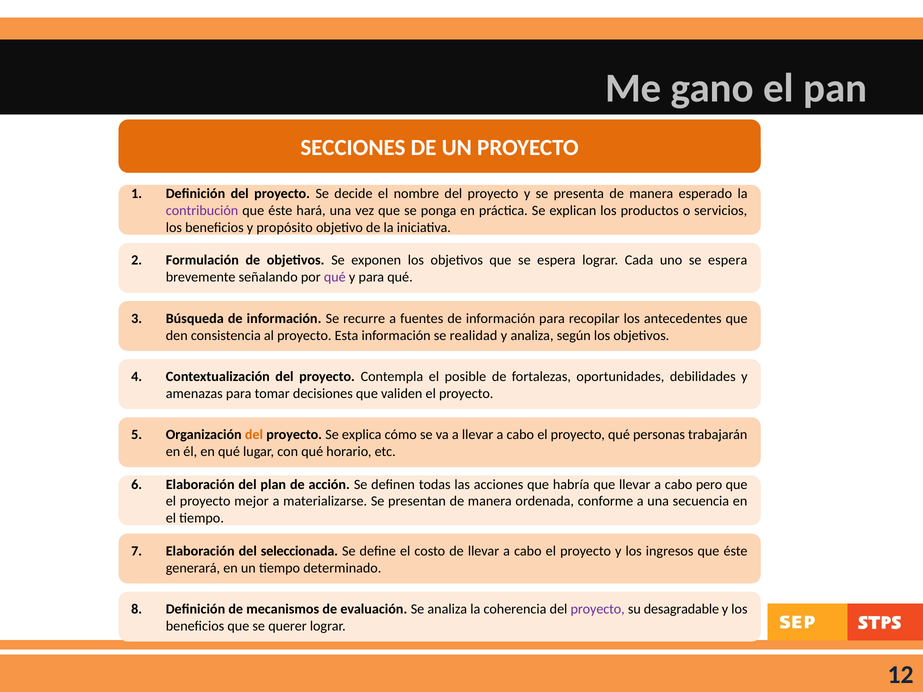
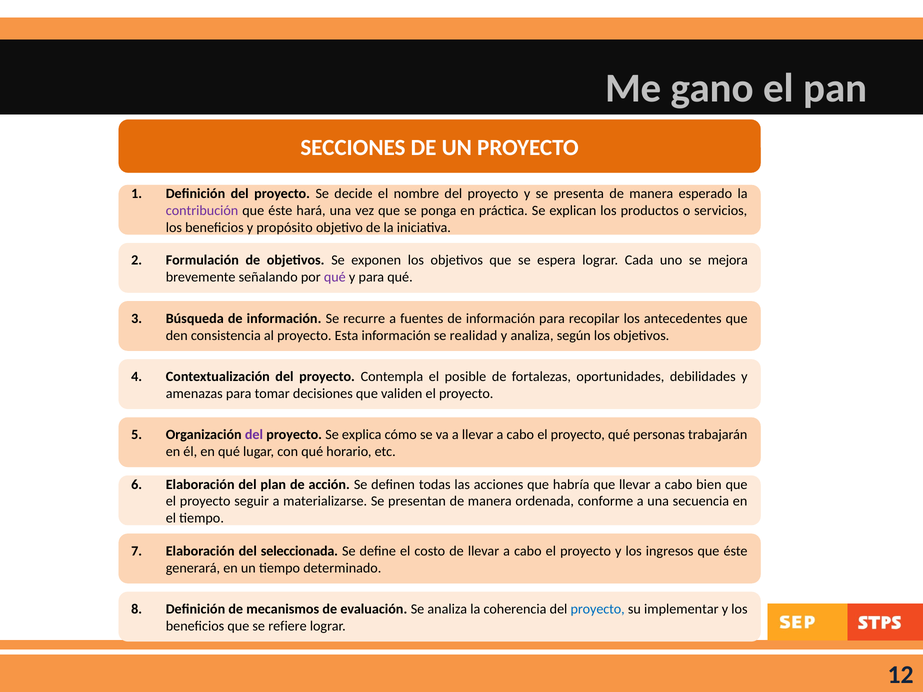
uno se espera: espera -> mejora (728, 260)
del colour: orange -> purple (254, 435)
pero: pero -> bien (709, 485)
mejor: mejor -> seguir (252, 501)
proyecto colour: purple -> blue (598, 609)
desagradable: desagradable -> implementar (681, 609)
querer: querer -> refiere (287, 626)
